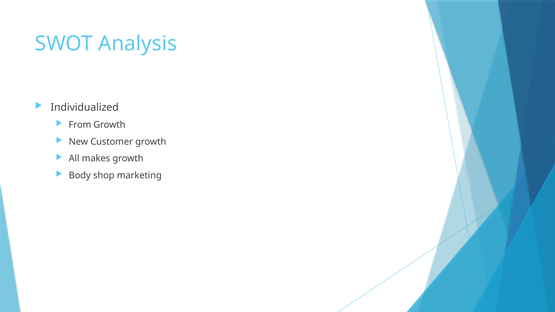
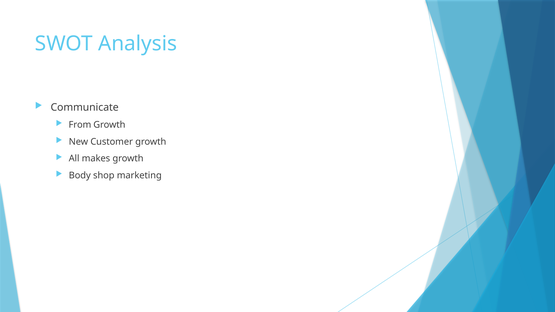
Individualized: Individualized -> Communicate (85, 107)
